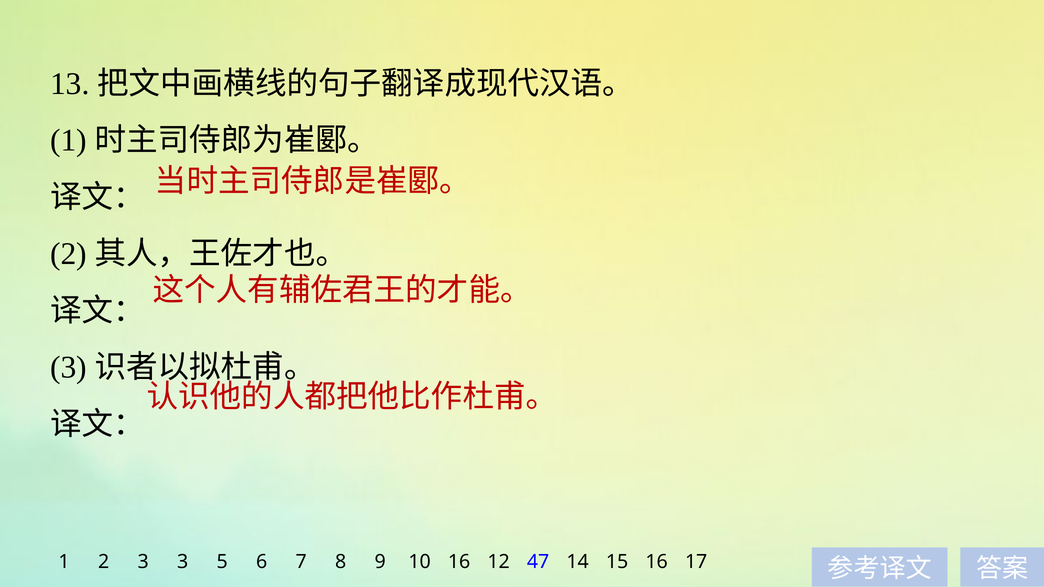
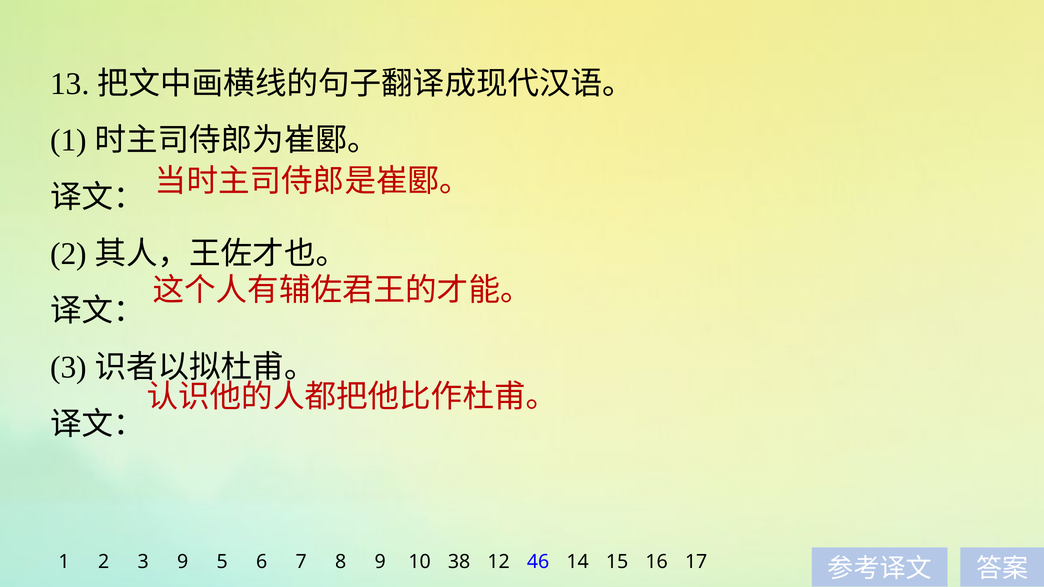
3 3: 3 -> 9 (183, 562)
10 16: 16 -> 38 (459, 562)
47: 47 -> 46 (538, 562)
